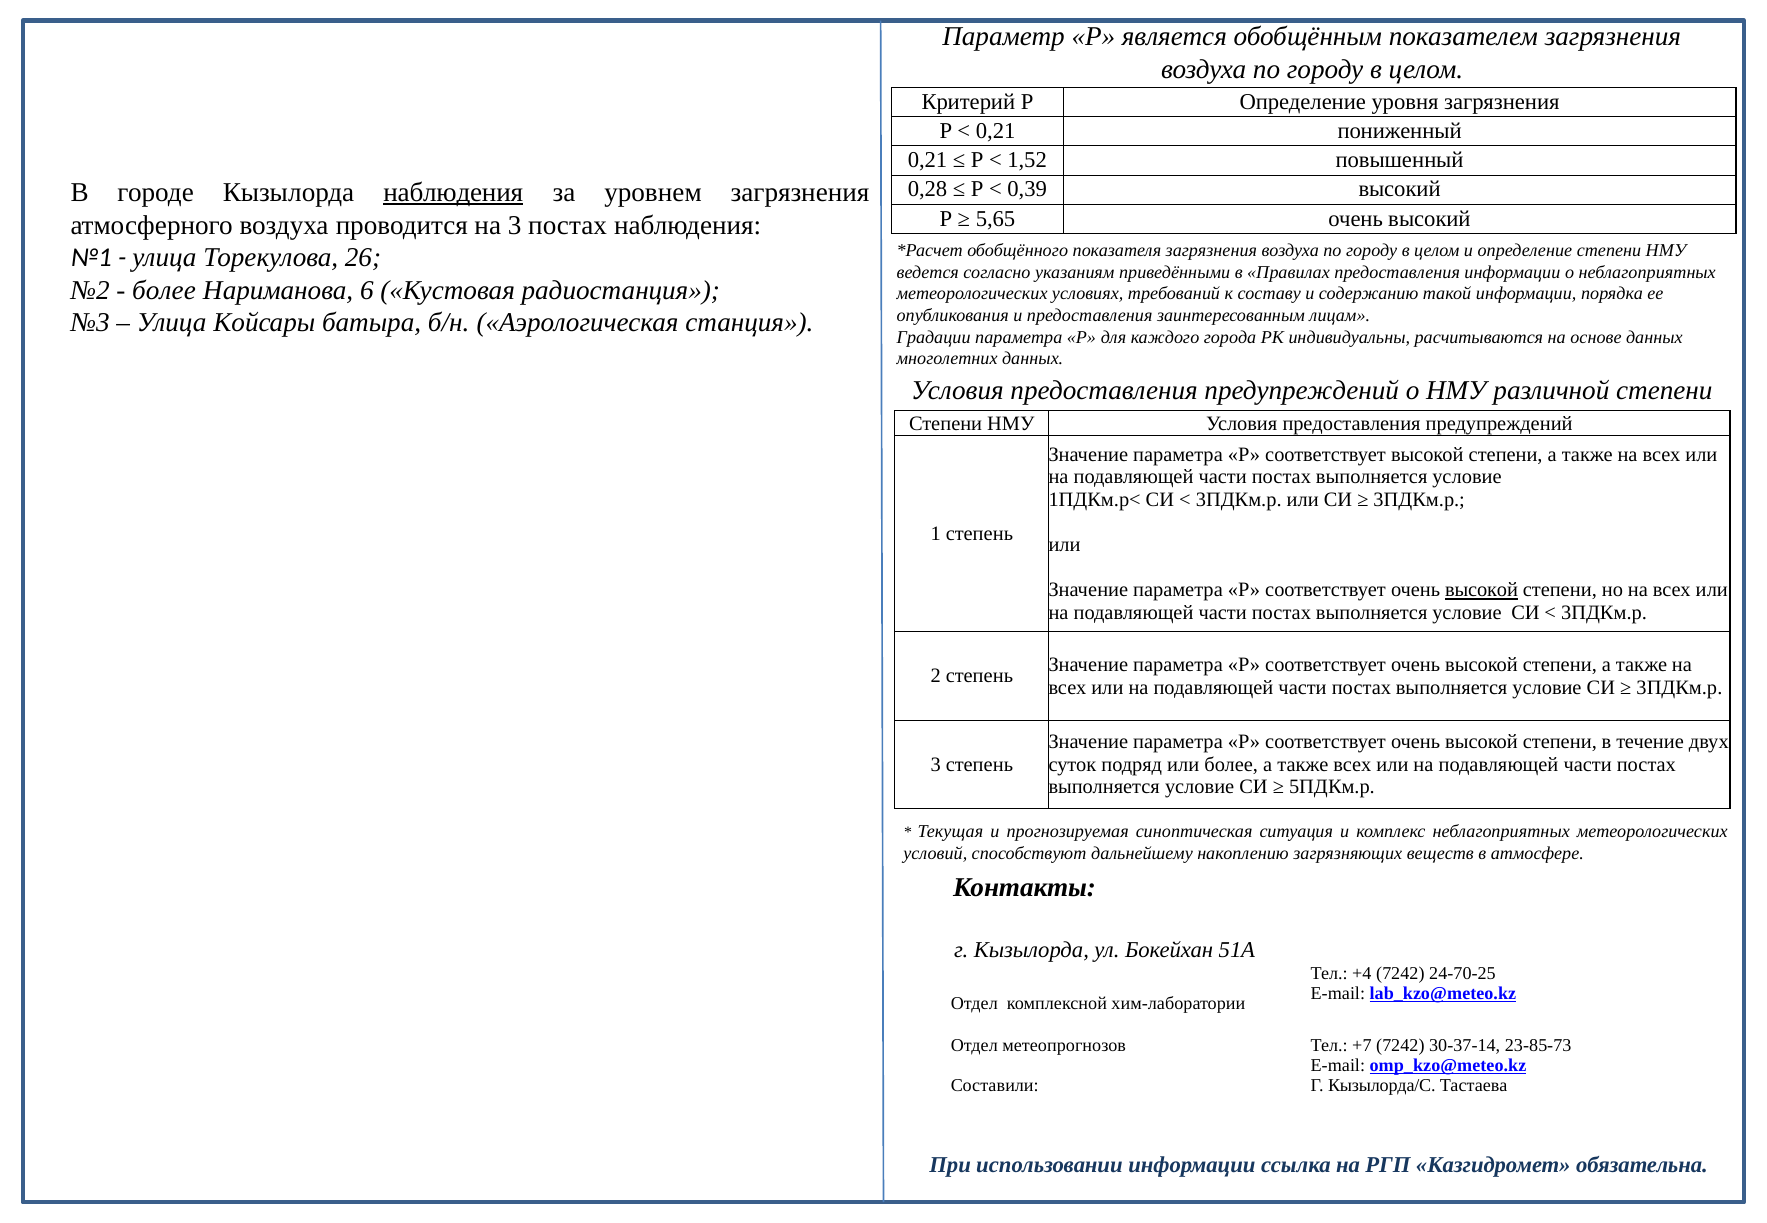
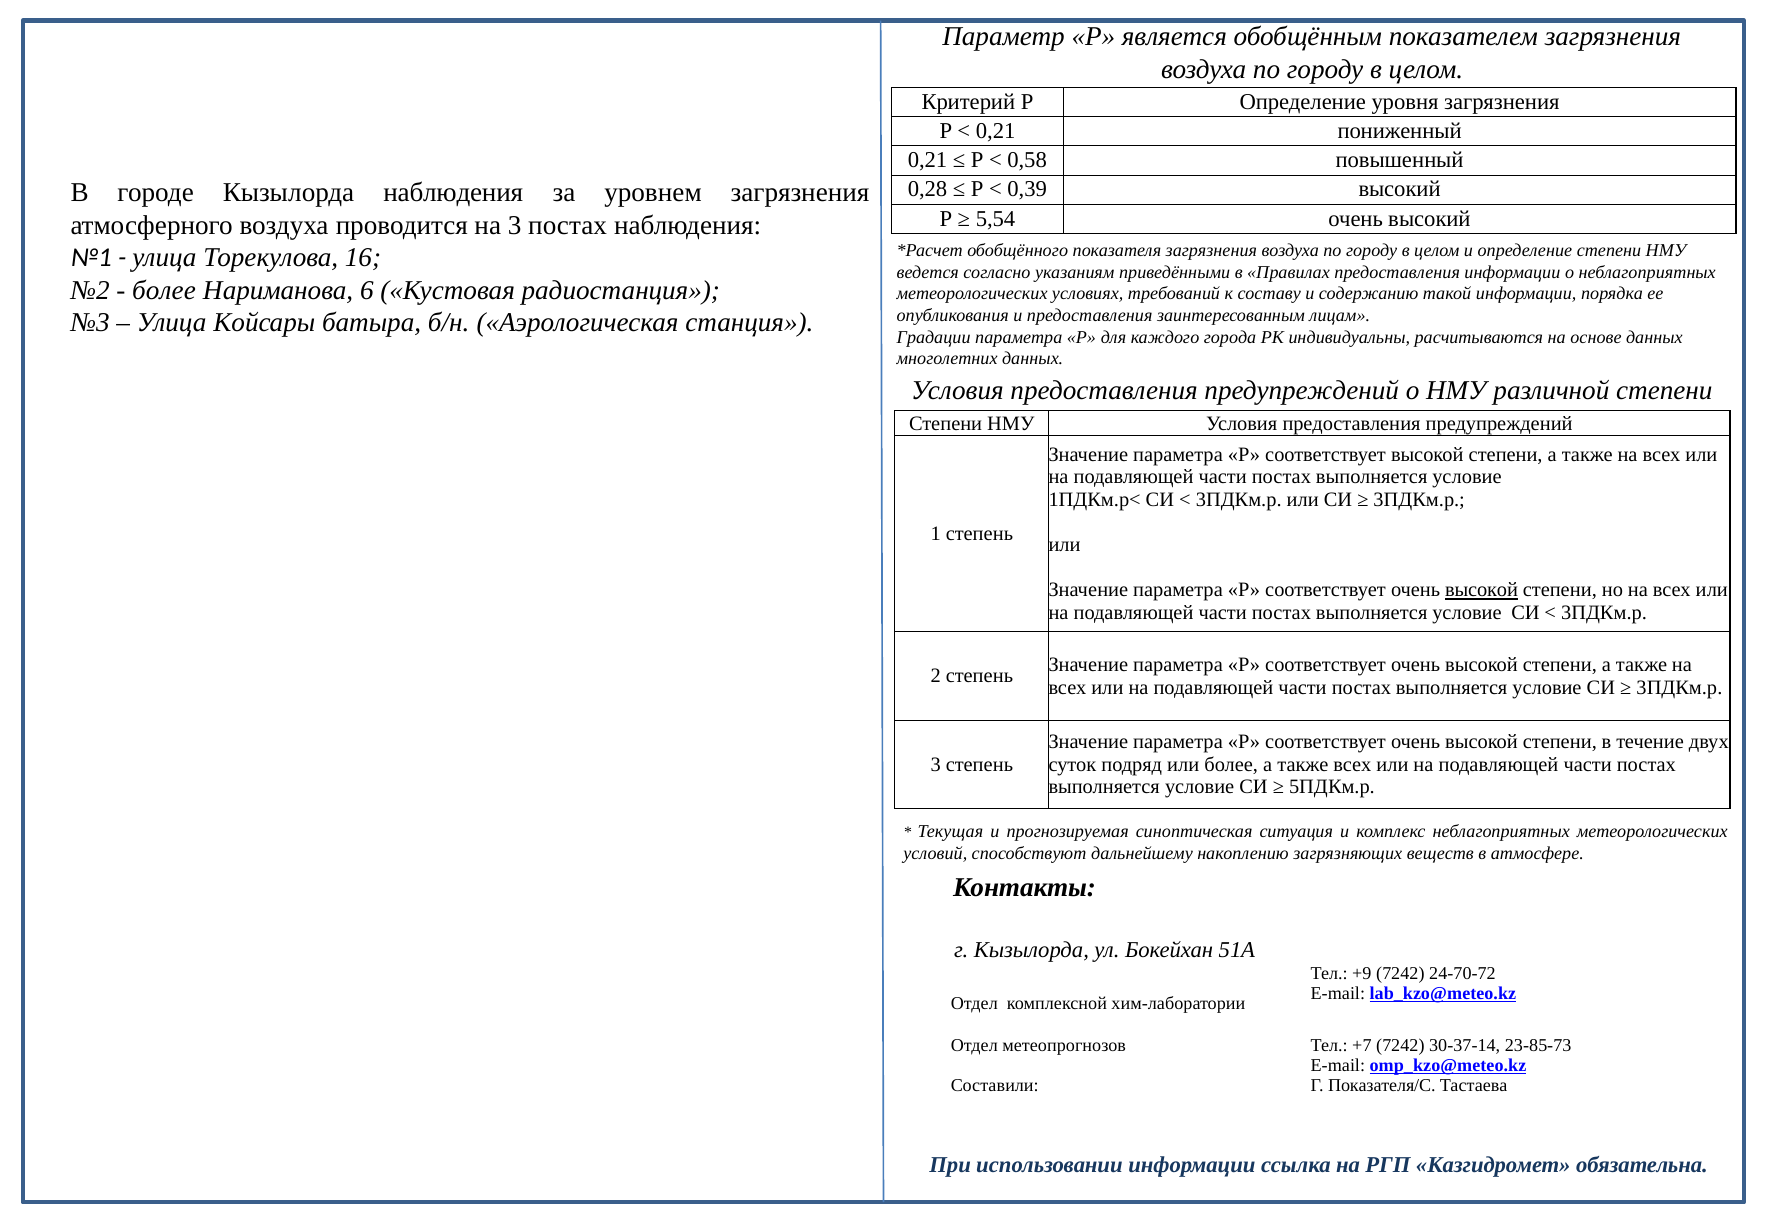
1,52: 1,52 -> 0,58 (1027, 160)
наблюдения underline: present -> none (453, 193)
5,65: 5,65 -> 5,54 (995, 219)
26: 26 -> 16 (363, 258)
+4: +4 -> +9 (1362, 974)
24-70-25: 24-70-25 -> 24-70-72 (1462, 974)
Кызылорда/С: Кызылорда/С -> Показателя/С (1382, 1086)
